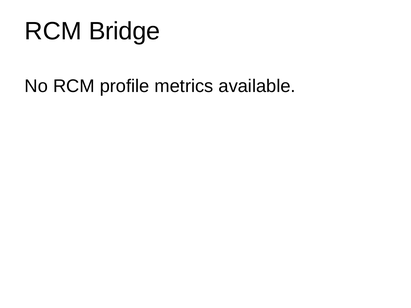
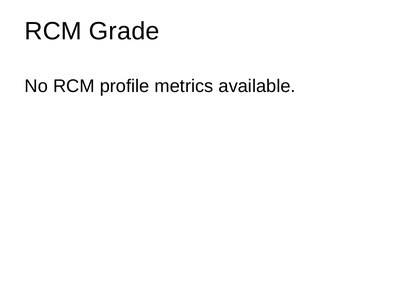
Bridge: Bridge -> Grade (124, 31)
